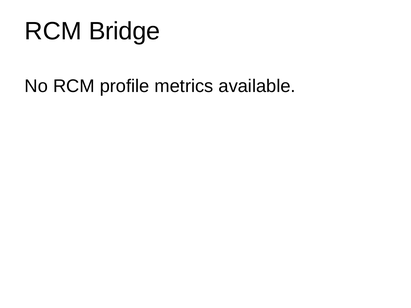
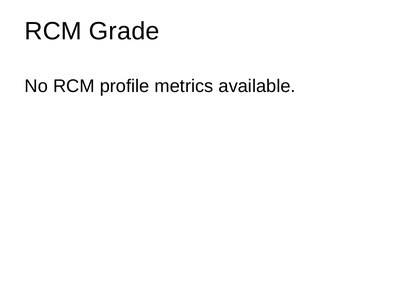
Bridge: Bridge -> Grade (124, 31)
